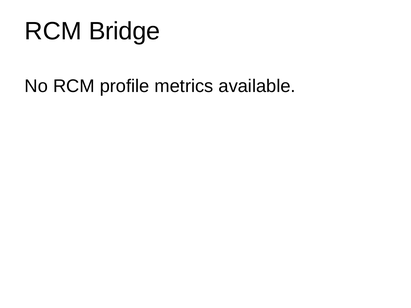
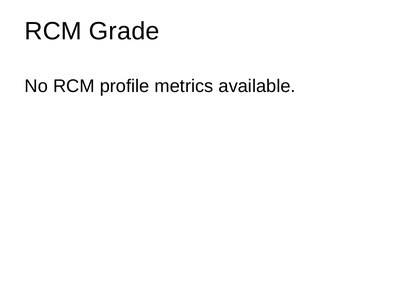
Bridge: Bridge -> Grade (124, 31)
